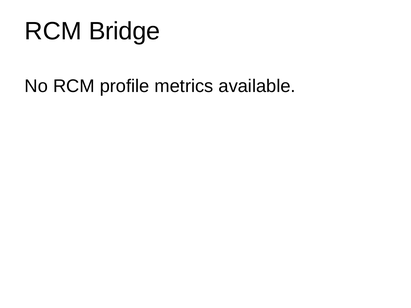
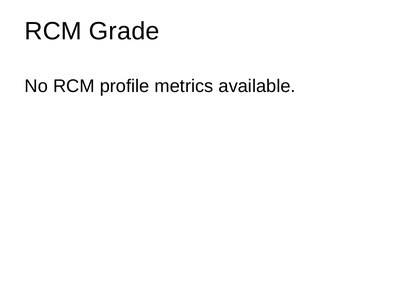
Bridge: Bridge -> Grade (124, 31)
